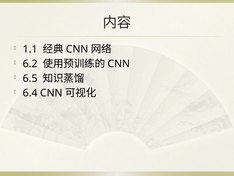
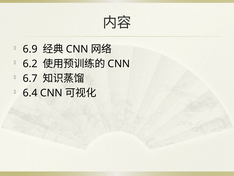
1.1: 1.1 -> 6.9 (30, 49)
6.5: 6.5 -> 6.7 (30, 78)
